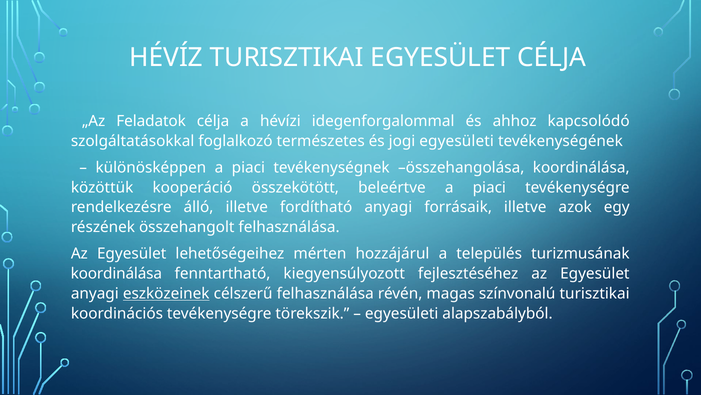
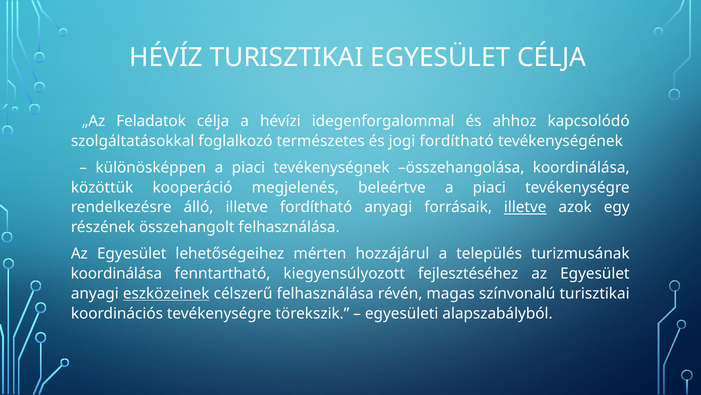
jogi egyesületi: egyesületi -> fordítható (457, 141)
összekötött: összekötött -> megjelenés (295, 187)
illetve underline: none -> present (525, 207)
